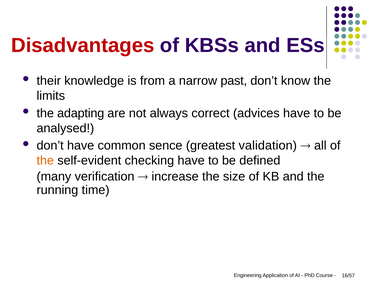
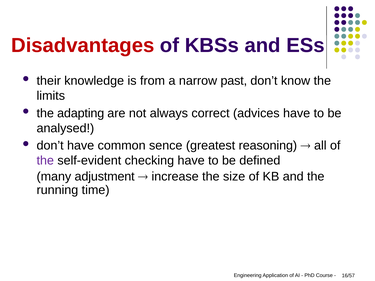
validation: validation -> reasoning (268, 146)
the colour: orange -> purple (45, 161)
verification: verification -> adjustment (105, 177)
